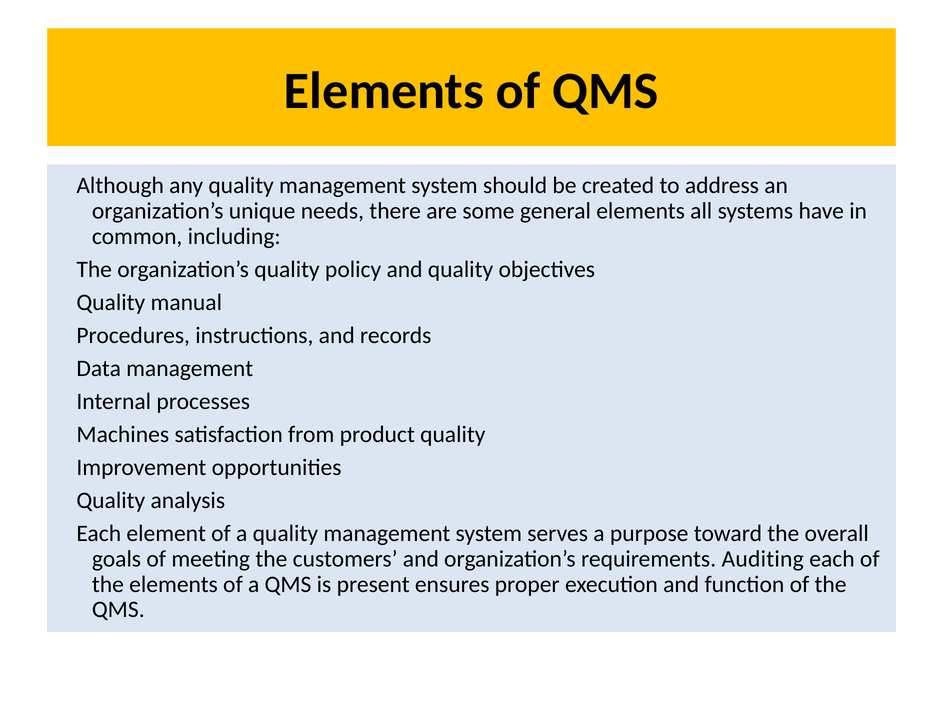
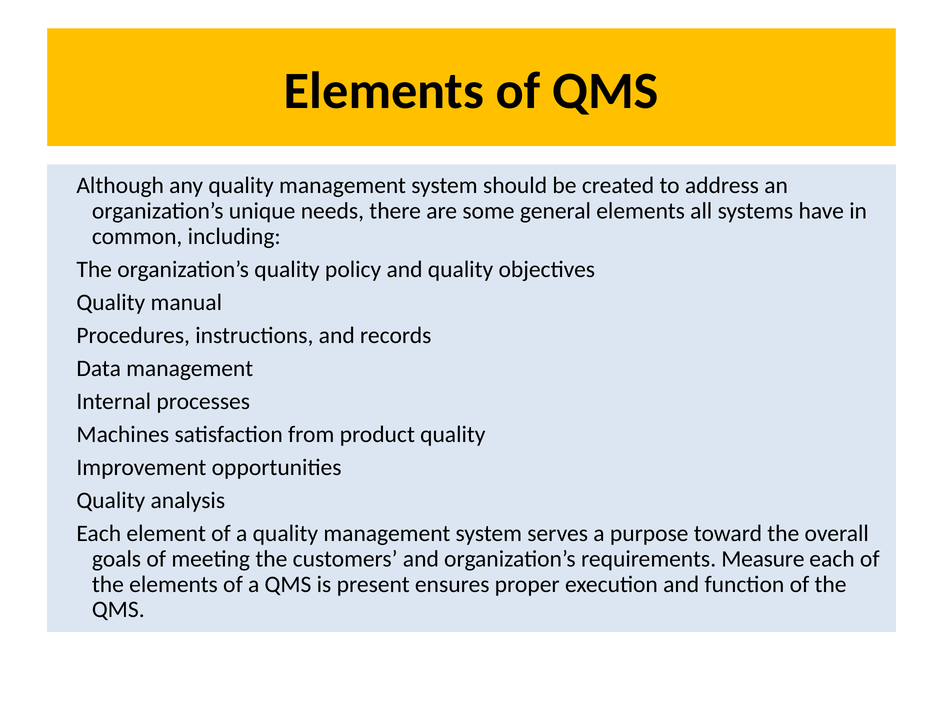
Auditing: Auditing -> Measure (763, 559)
